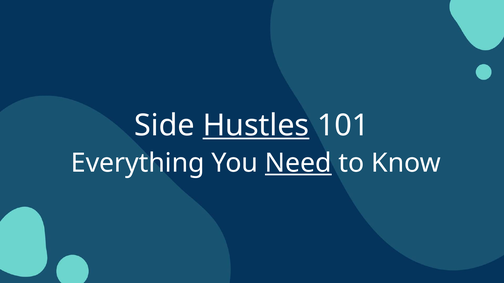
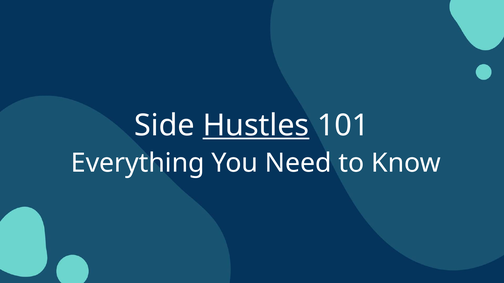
Need underline: present -> none (298, 163)
